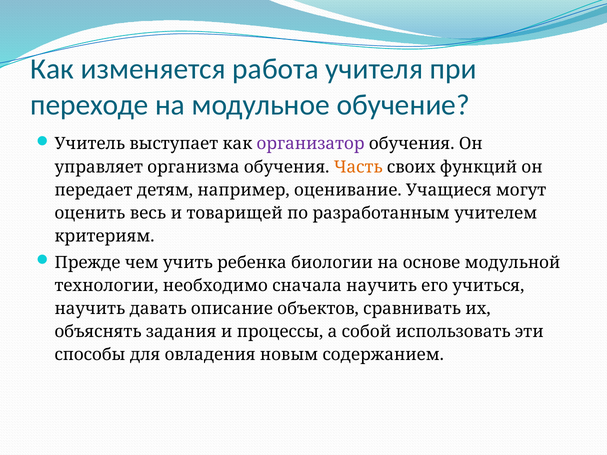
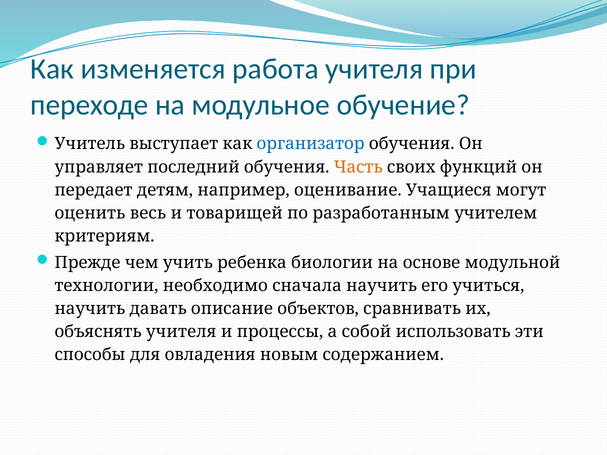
организатор colour: purple -> blue (311, 144)
организма: организма -> последний (193, 167)
объяснять задания: задания -> учителя (181, 332)
